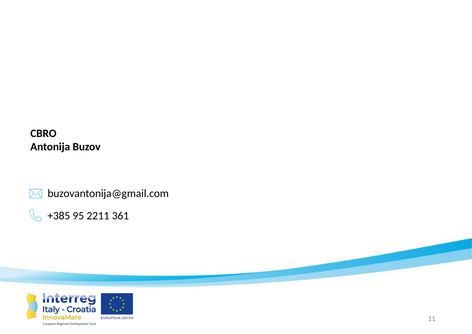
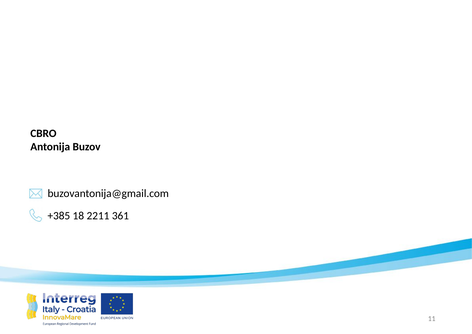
95: 95 -> 18 (78, 216)
